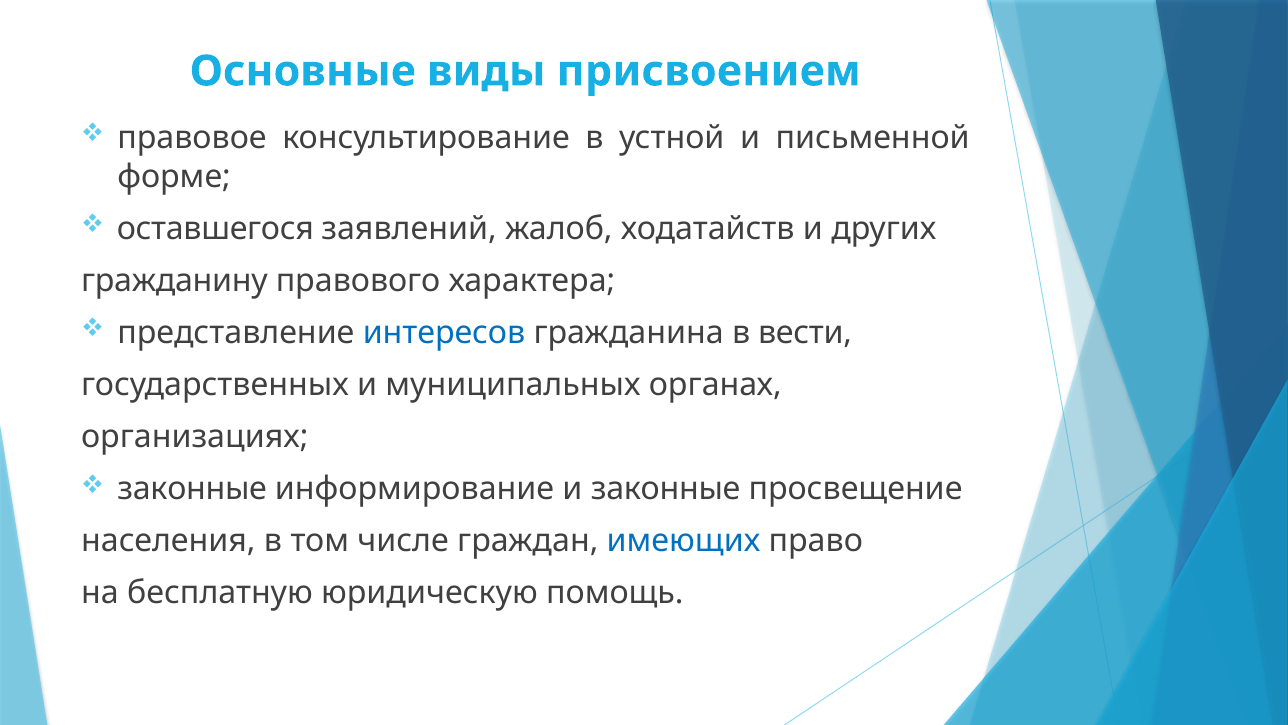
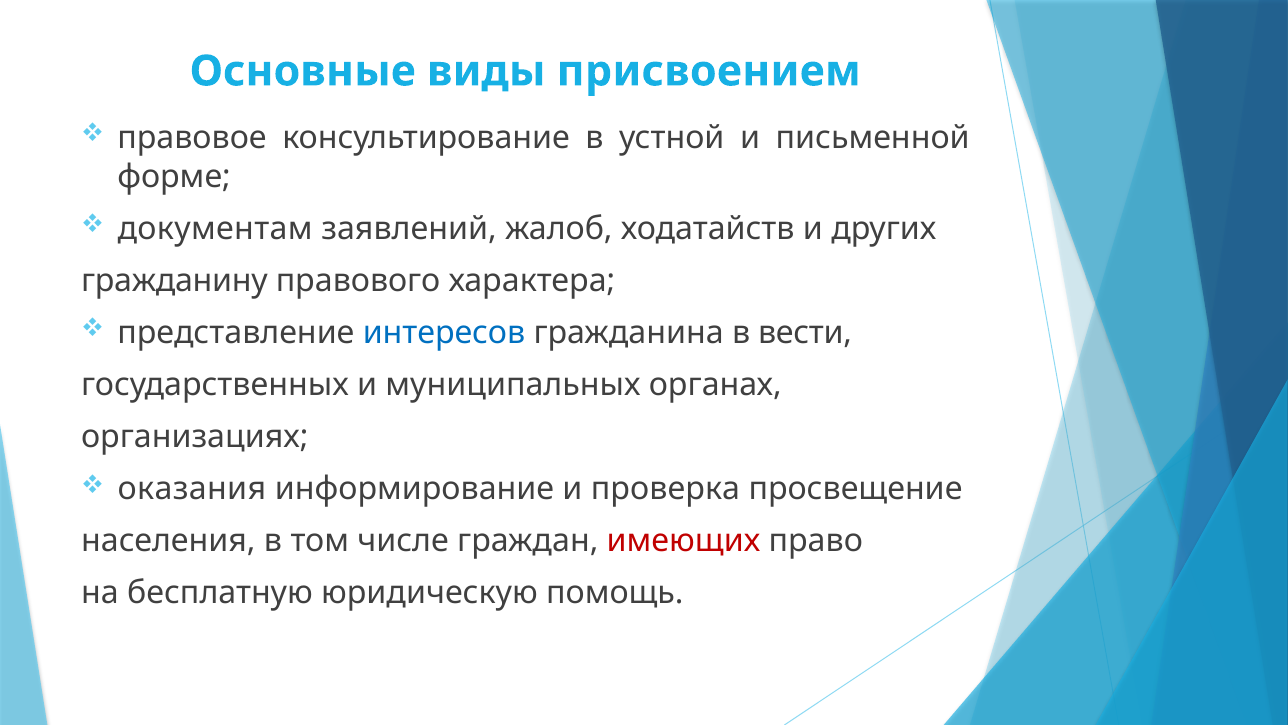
оставшегося: оставшегося -> документам (215, 228)
законные: законные -> оказания (192, 489)
и законные: законные -> проверка (665, 489)
имеющих colour: blue -> red (684, 541)
